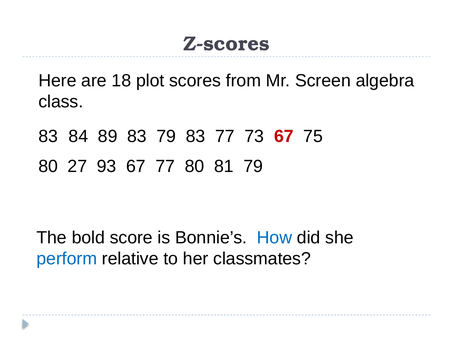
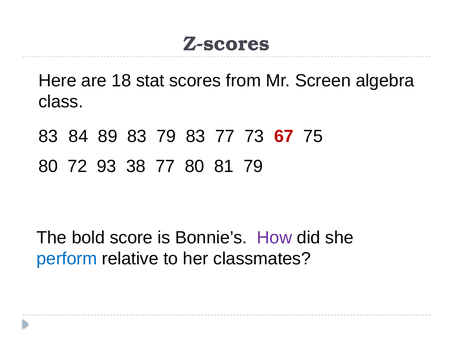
plot: plot -> stat (150, 80)
27: 27 -> 72 (77, 166)
93 67: 67 -> 38 (136, 166)
How colour: blue -> purple (275, 237)
